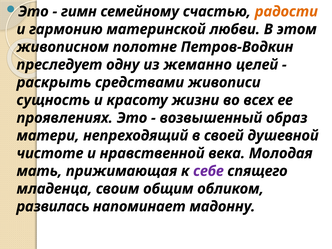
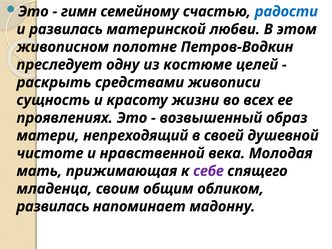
радости colour: orange -> blue (286, 12)
и гармонию: гармонию -> развилась (66, 29)
жеманно: жеманно -> костюме (198, 65)
